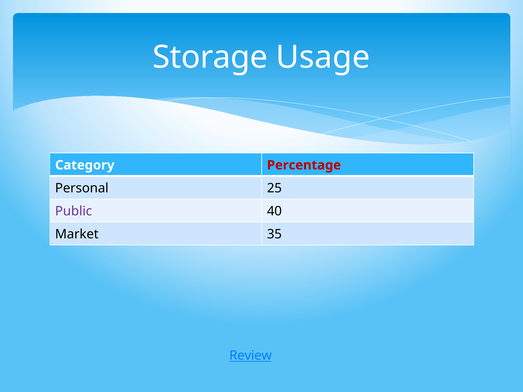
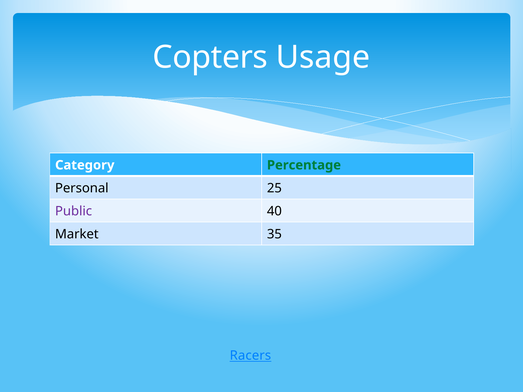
Storage: Storage -> Copters (210, 57)
Percentage colour: red -> green (304, 165)
Review: Review -> Racers (250, 356)
